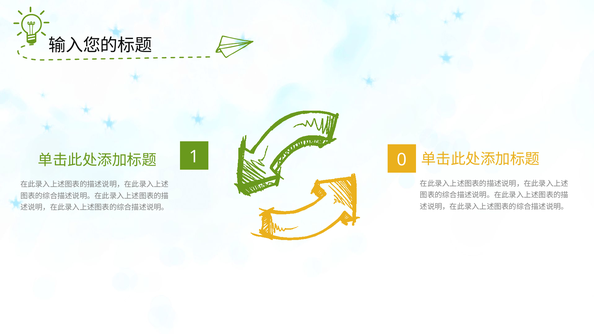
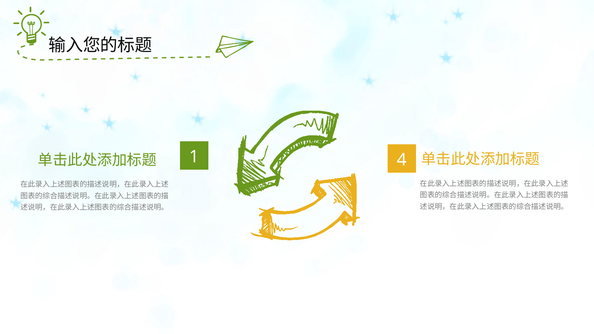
0: 0 -> 4 (402, 160)
